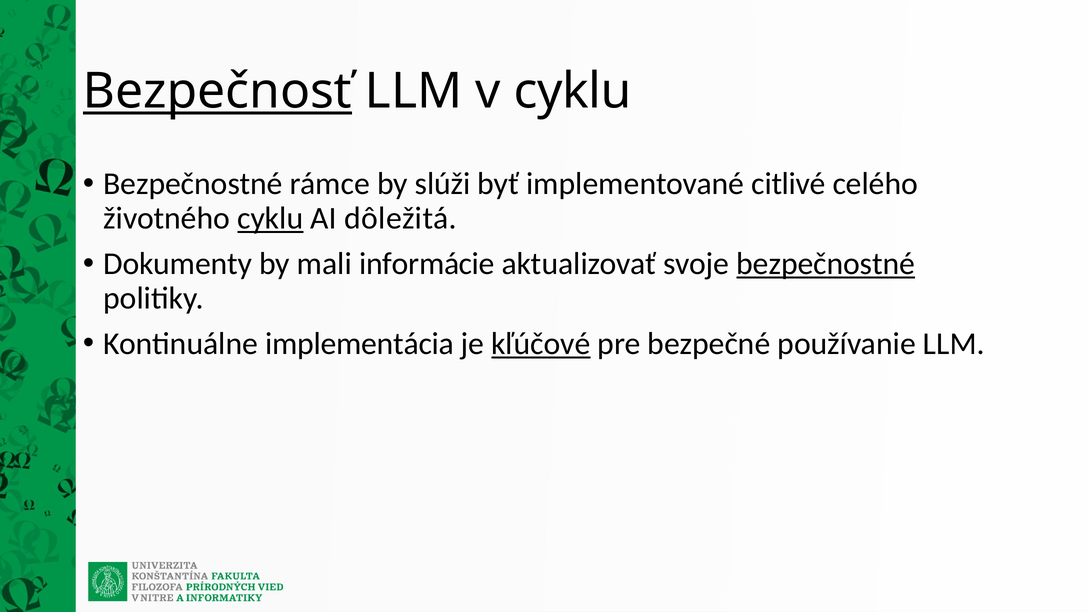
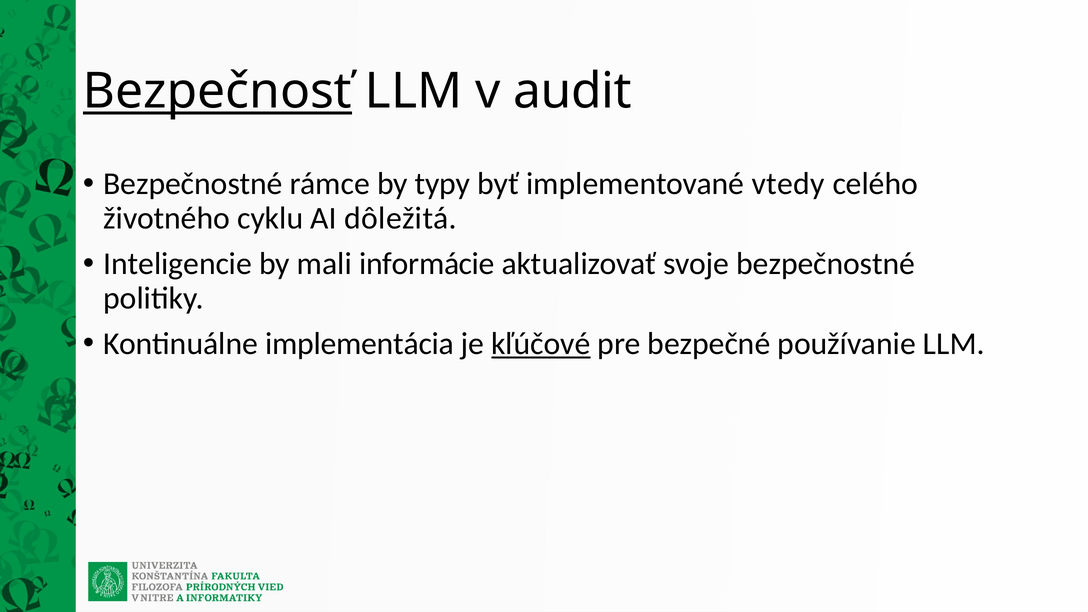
v cyklu: cyklu -> audit (573, 91)
slúži: slúži -> typy (443, 184)
citlivé: citlivé -> vtedy (788, 184)
cyklu underline: present -> none (270, 218)
Dokumenty: Dokumenty -> Inteligencie (178, 264)
bezpečnostné underline: present -> none (826, 264)
